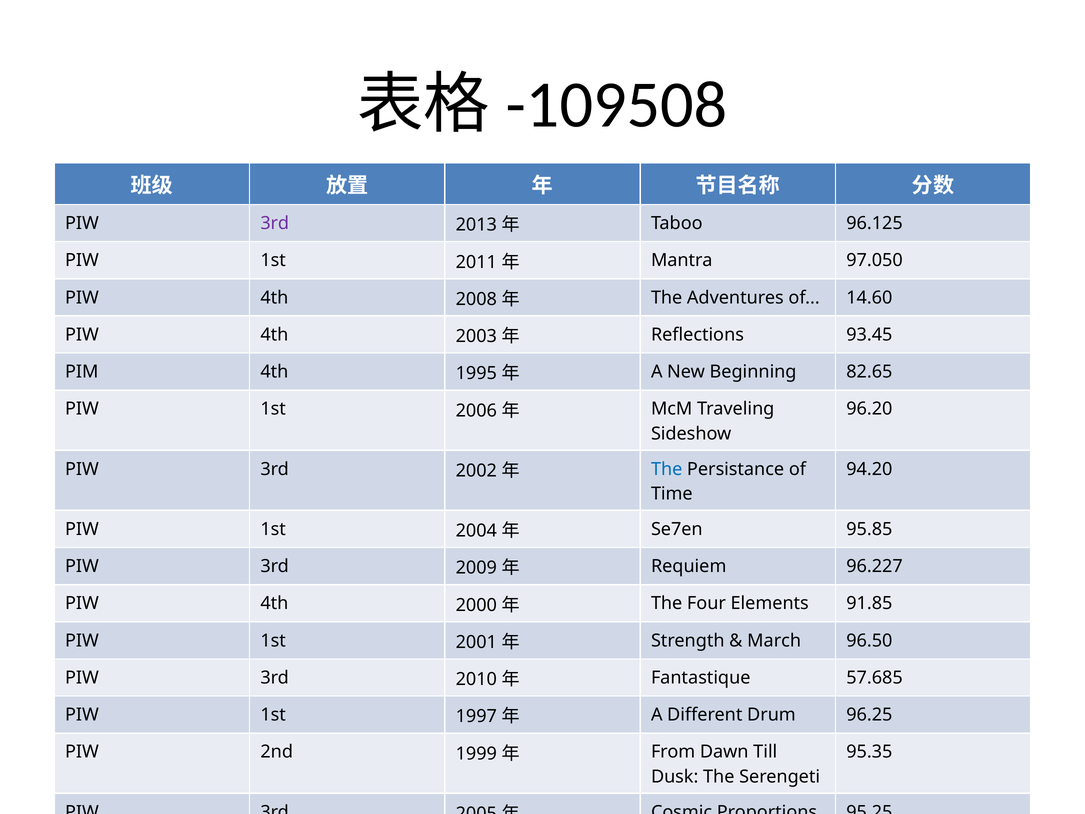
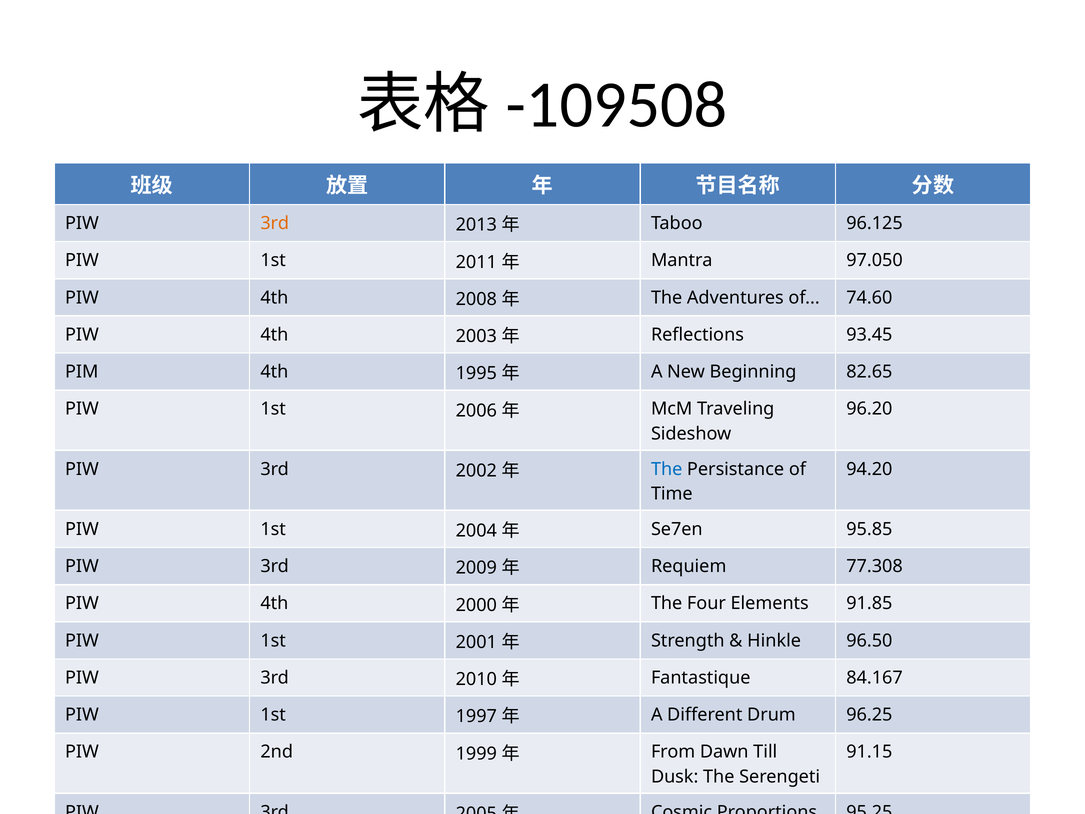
3rd colour: purple -> orange (275, 223)
14.60: 14.60 -> 74.60 (869, 297)
96.227: 96.227 -> 77.308 (875, 566)
March: March -> Hinkle (774, 640)
57.685: 57.685 -> 84.167 (875, 678)
95.35: 95.35 -> 91.15 (869, 752)
